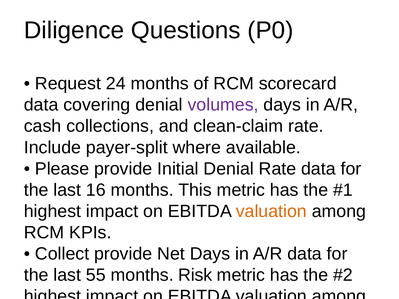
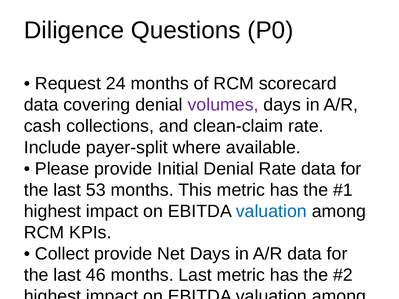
16: 16 -> 53 (96, 190)
valuation colour: orange -> blue (271, 211)
55: 55 -> 46 (96, 275)
months Risk: Risk -> Last (195, 275)
